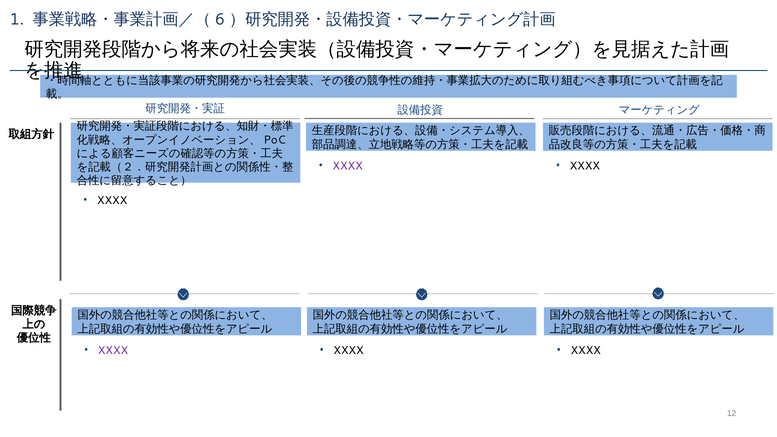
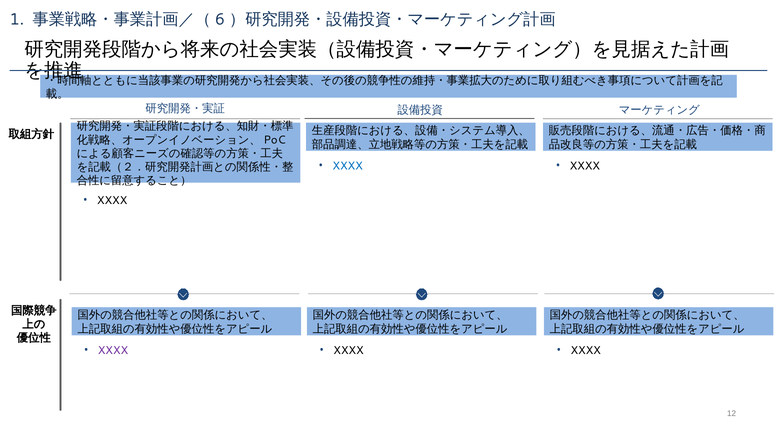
XXXX colour: purple -> blue (348, 166)
